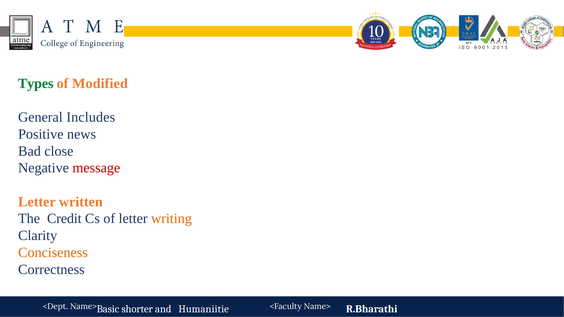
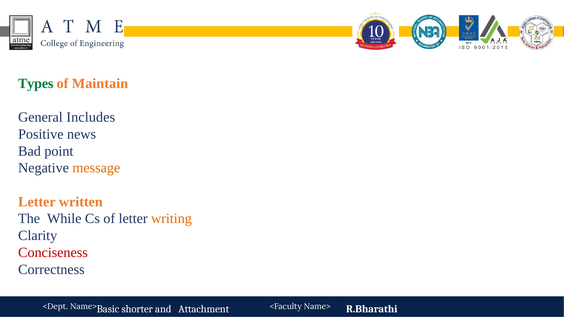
Modified: Modified -> Maintain (100, 83)
close: close -> point (59, 151)
message colour: red -> orange (96, 168)
Credit: Credit -> While (64, 219)
Conciseness colour: orange -> red (53, 253)
Humaniitie: Humaniitie -> Attachment (204, 309)
